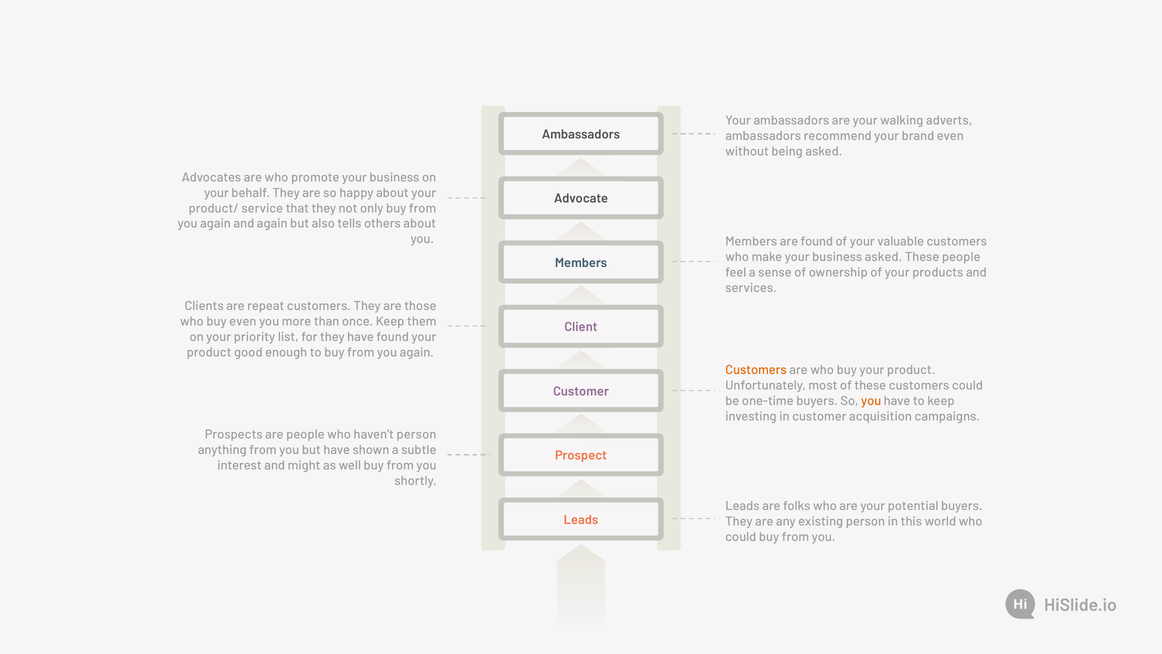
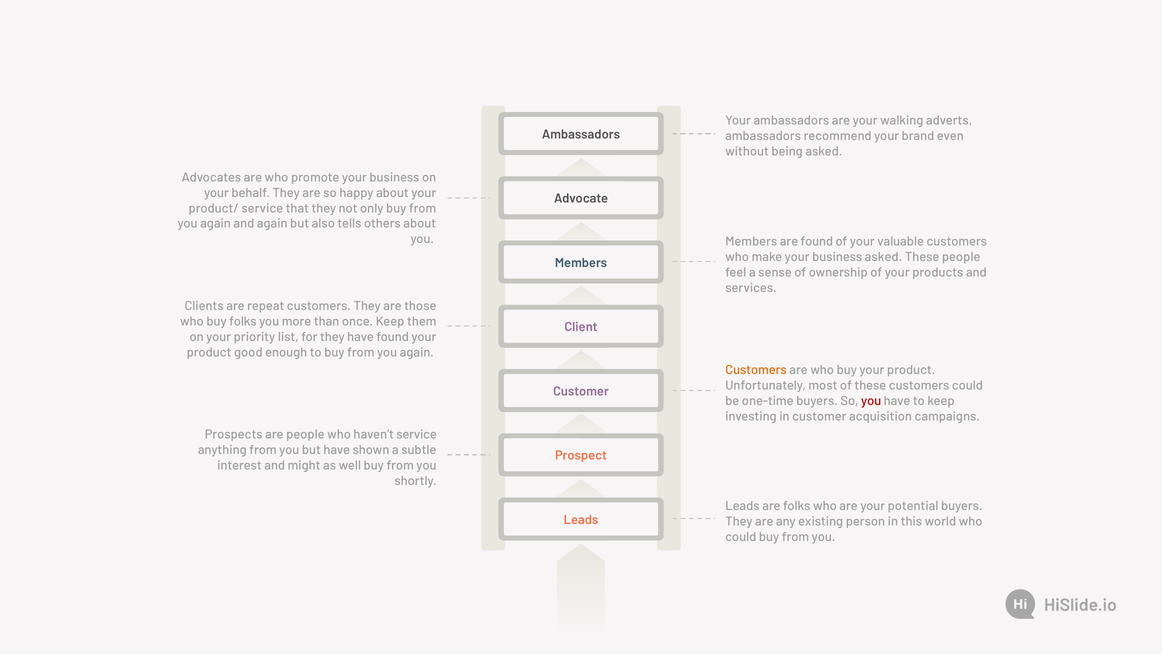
buy even: even -> folks (243, 321)
you colour: orange -> red (871, 401)
haven’t person: person -> service (417, 434)
